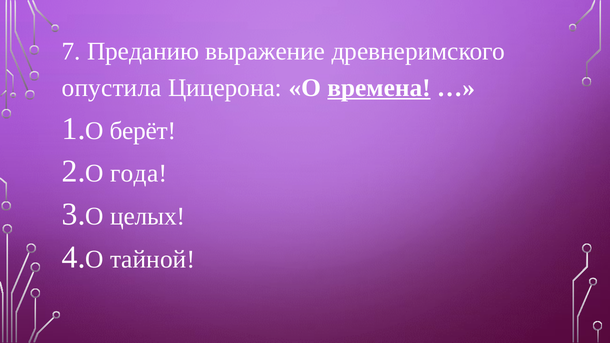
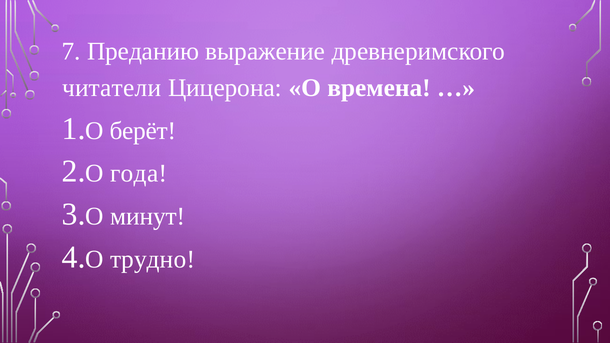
опустила: опустила -> читатели (112, 88)
времена underline: present -> none (379, 88)
целых: целых -> минут (148, 217)
тайной: тайной -> трудно (153, 260)
